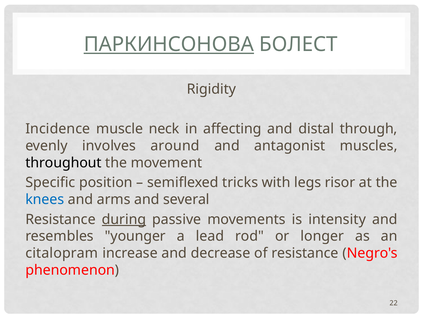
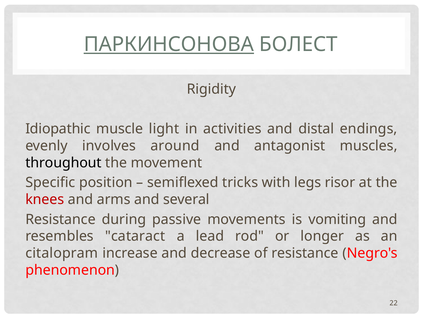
Incidence: Incidence -> Idiopathic (58, 129)
neck: neck -> light (164, 129)
affecting: affecting -> activities (232, 129)
through: through -> endings (369, 129)
knees colour: blue -> red (45, 199)
during underline: present -> none (124, 219)
intensity: intensity -> vomiting (337, 219)
younger: younger -> cataract (135, 236)
